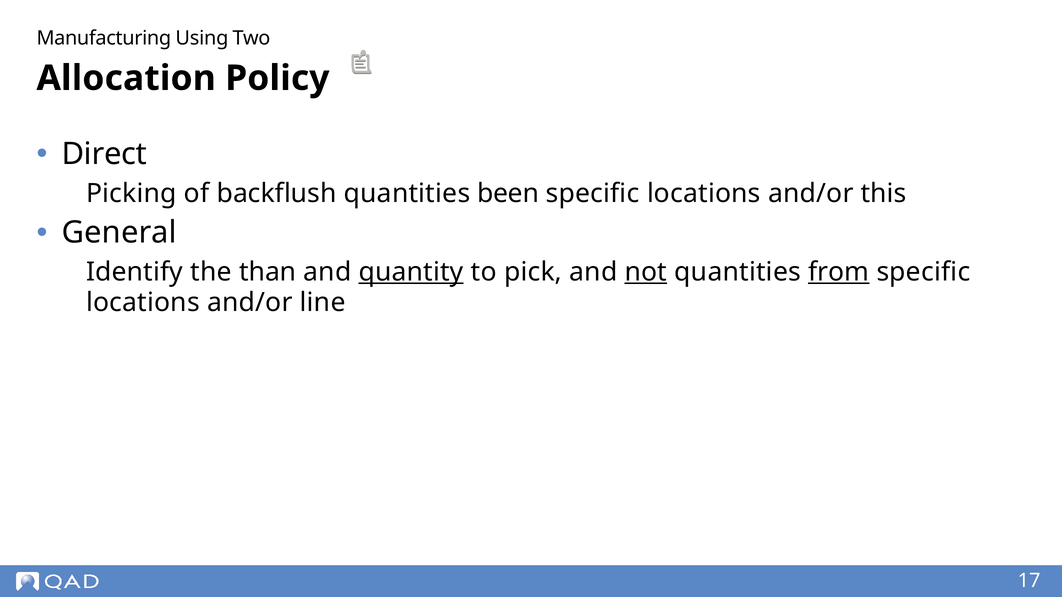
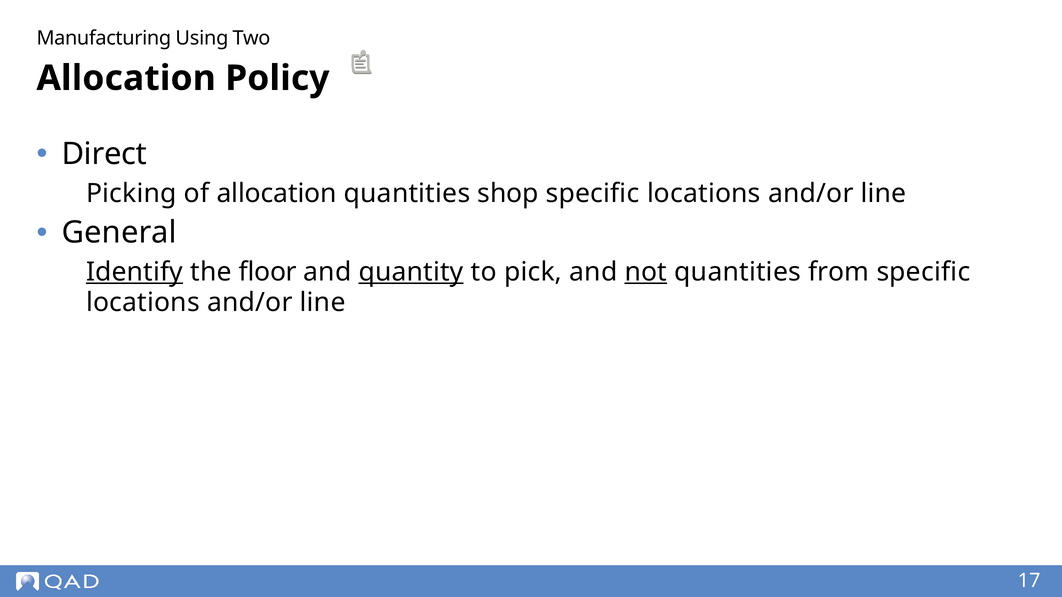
of backflush: backflush -> allocation (277, 193)
been: been -> shop (508, 193)
this: this -> line (884, 193)
Identify underline: none -> present (135, 272)
than: than -> floor (268, 272)
from underline: present -> none (839, 272)
